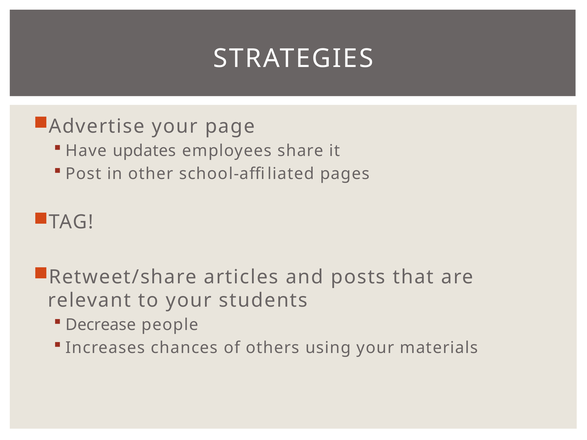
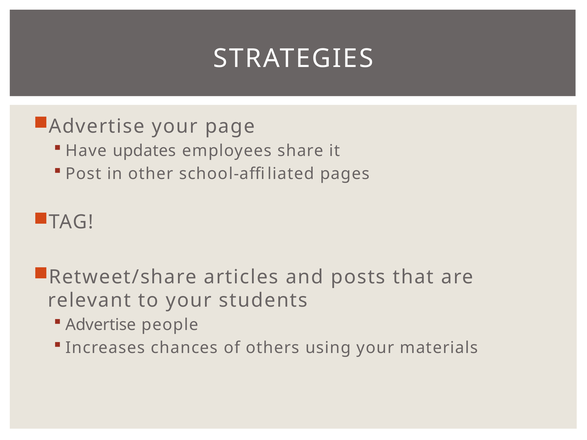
Decrease: Decrease -> Advertise (101, 325)
